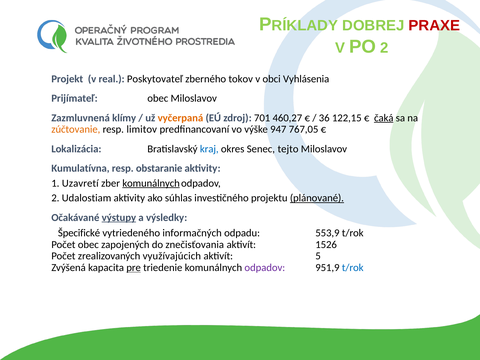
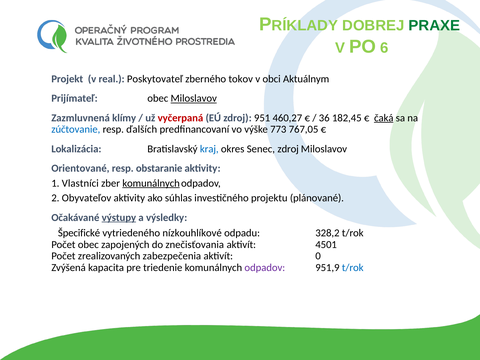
PRAXE colour: red -> green (434, 26)
PO 2: 2 -> 6 (384, 48)
Vyhlásenia: Vyhlásenia -> Aktuálnym (306, 79)
Miloslavov underline: none -> present (194, 98)
vyčerpaná colour: orange -> red (180, 118)
701: 701 -> 951 (262, 118)
122,15: 122,15 -> 182,45 (347, 118)
zúčtovanie colour: orange -> blue (76, 129)
limitov: limitov -> ďalších (142, 129)
947: 947 -> 773 (278, 129)
Senec tejto: tejto -> zdroj (288, 149)
Kumulatívna: Kumulatívna -> Orientované (80, 168)
Uzavretí: Uzavretí -> Vlastníci (80, 183)
Udalostiam: Udalostiam -> Obyvateľov (87, 198)
plánované underline: present -> none (317, 198)
informačných: informačných -> nízkouhlíkové (192, 233)
553,9: 553,9 -> 328,2 (327, 233)
1526: 1526 -> 4501 (326, 245)
využívajúcich: využívajúcich -> zabezpečenia (172, 256)
5: 5 -> 0 (318, 256)
pre underline: present -> none (134, 268)
